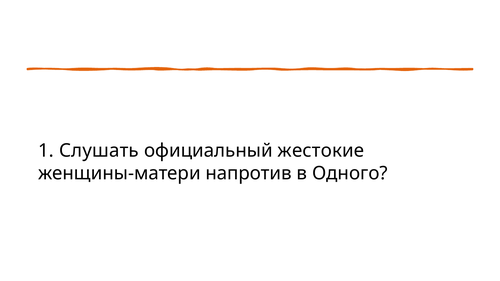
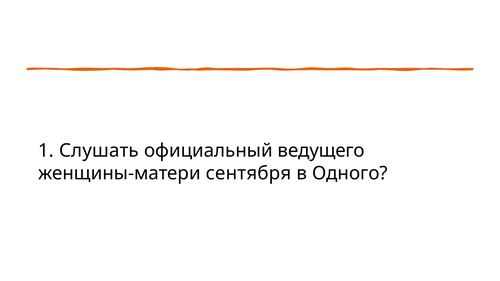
жестокие: жестокие -> ведущего (321, 151)
напротив: напротив -> сентября (249, 173)
